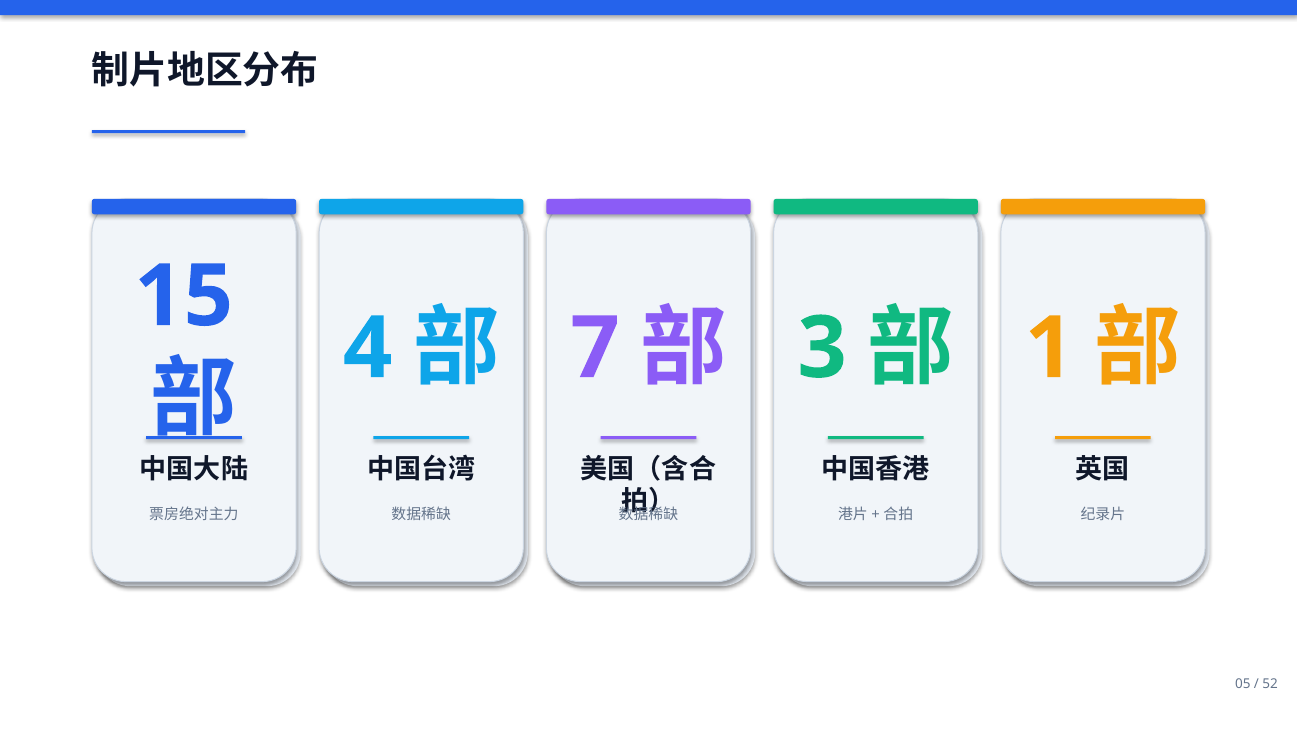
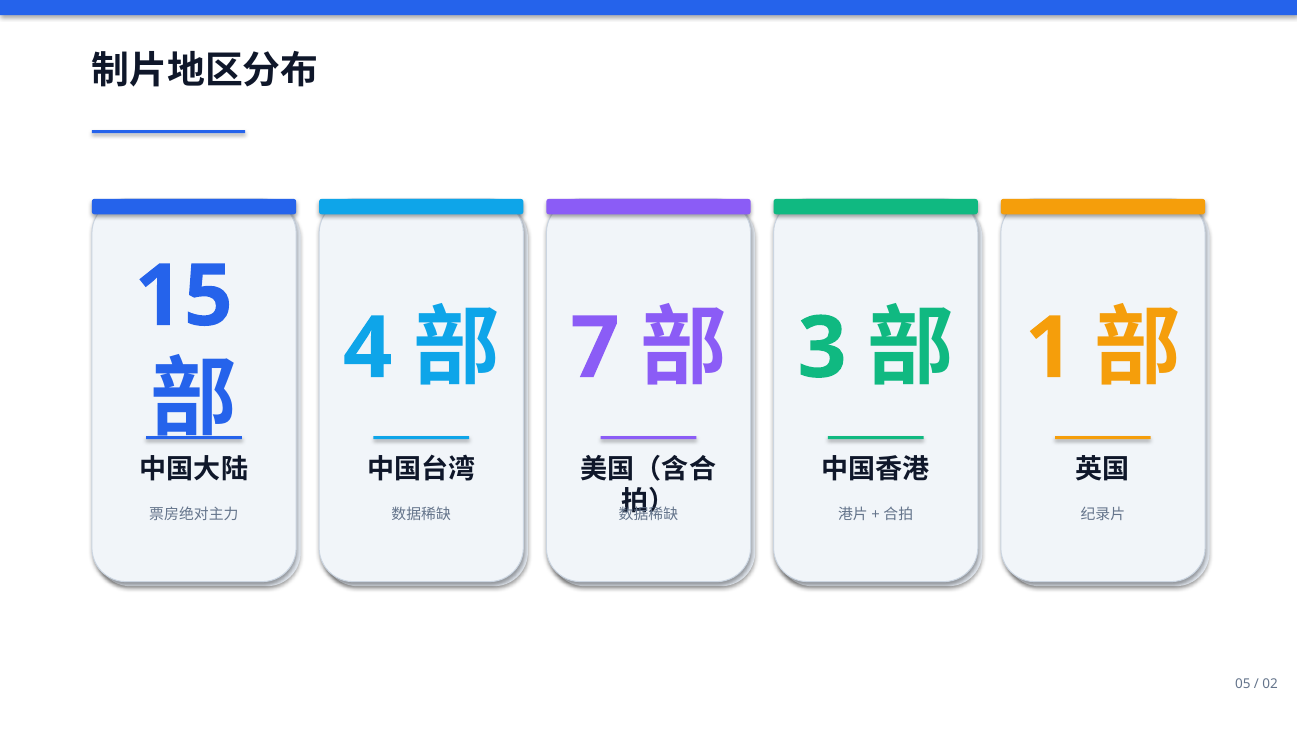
52: 52 -> 02 (1270, 685)
